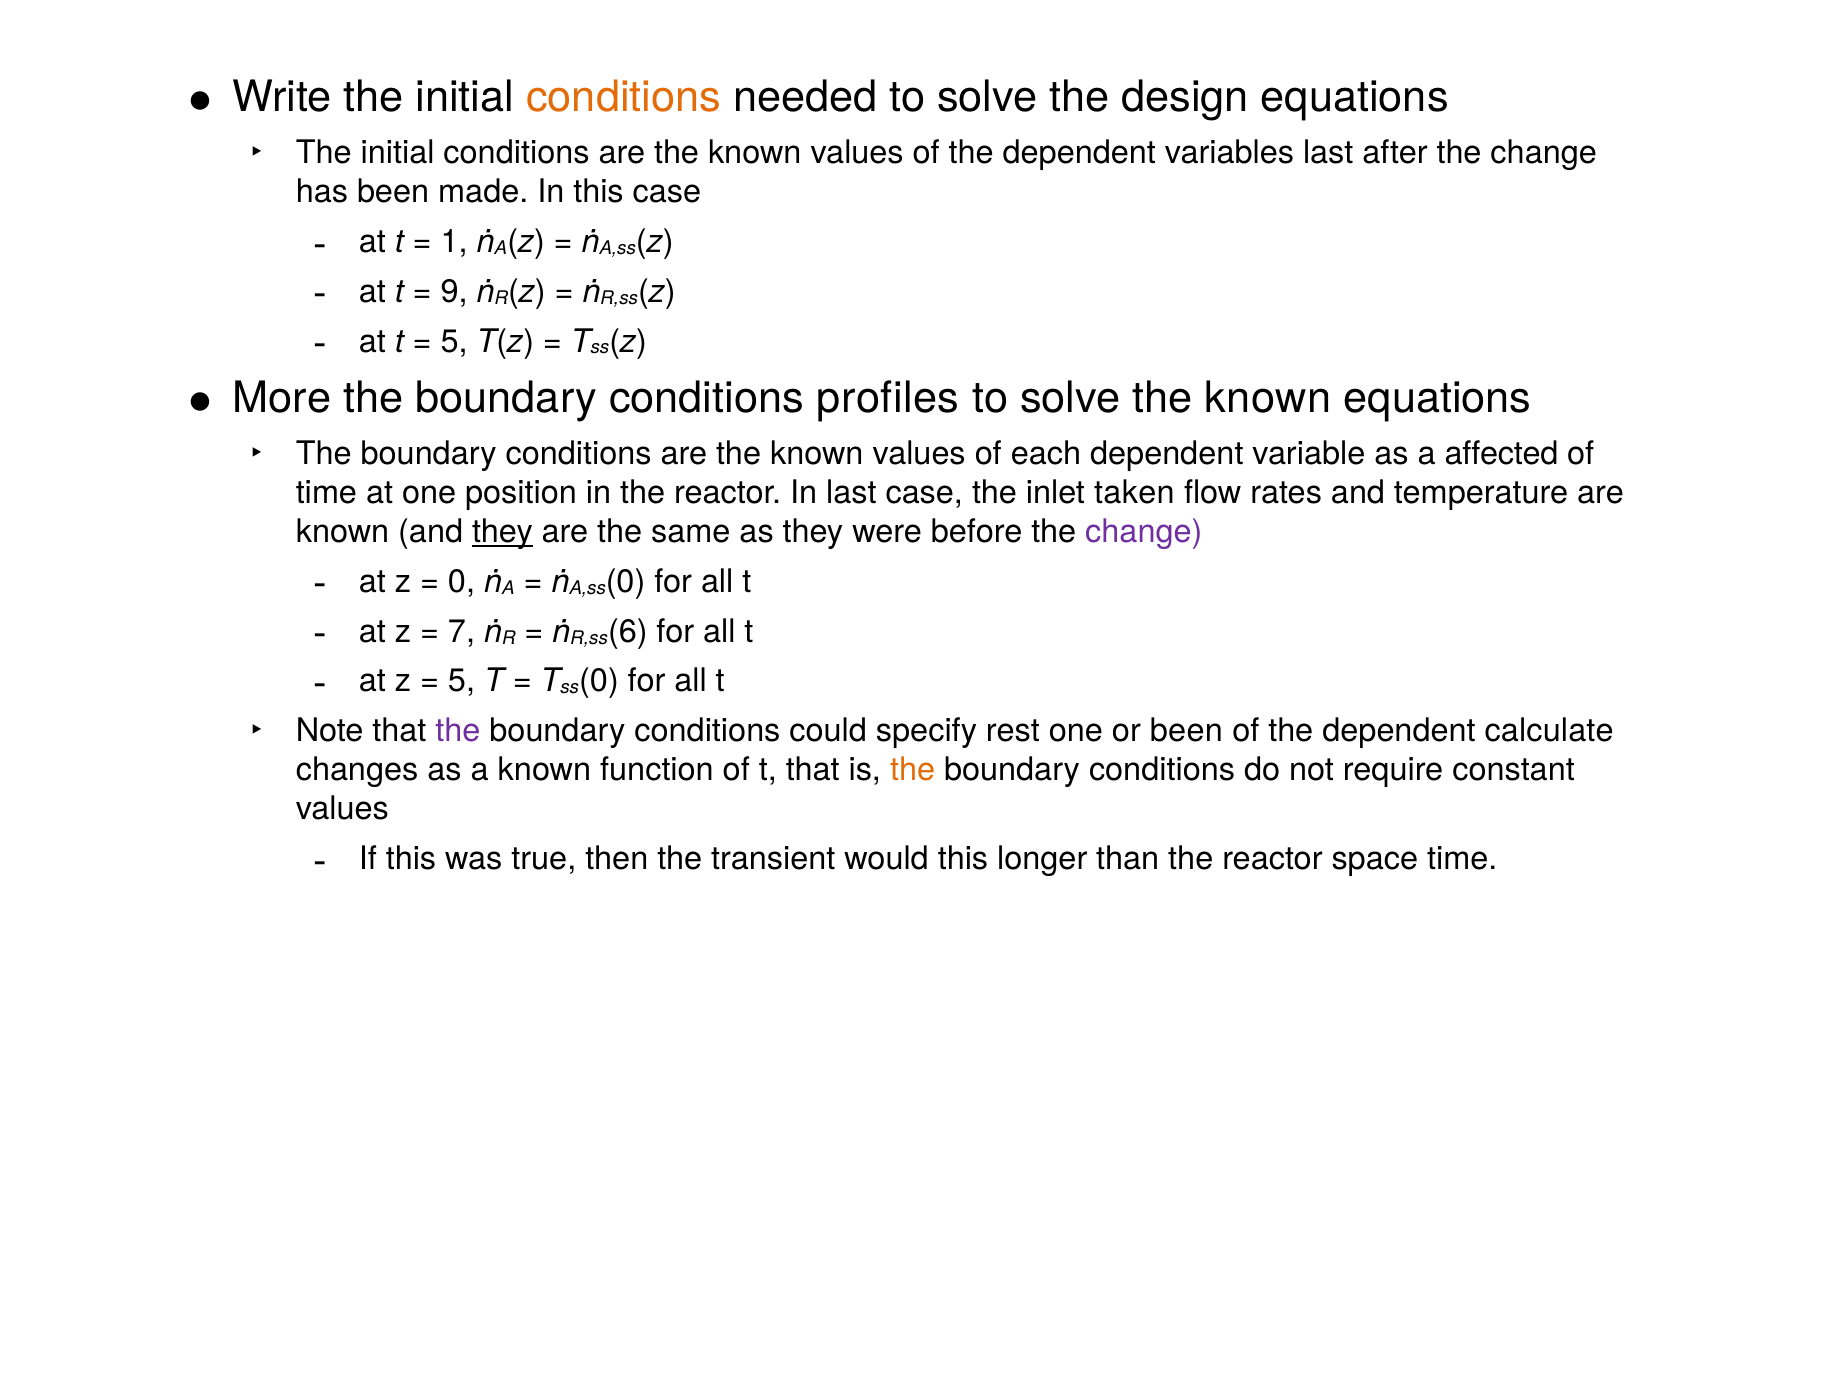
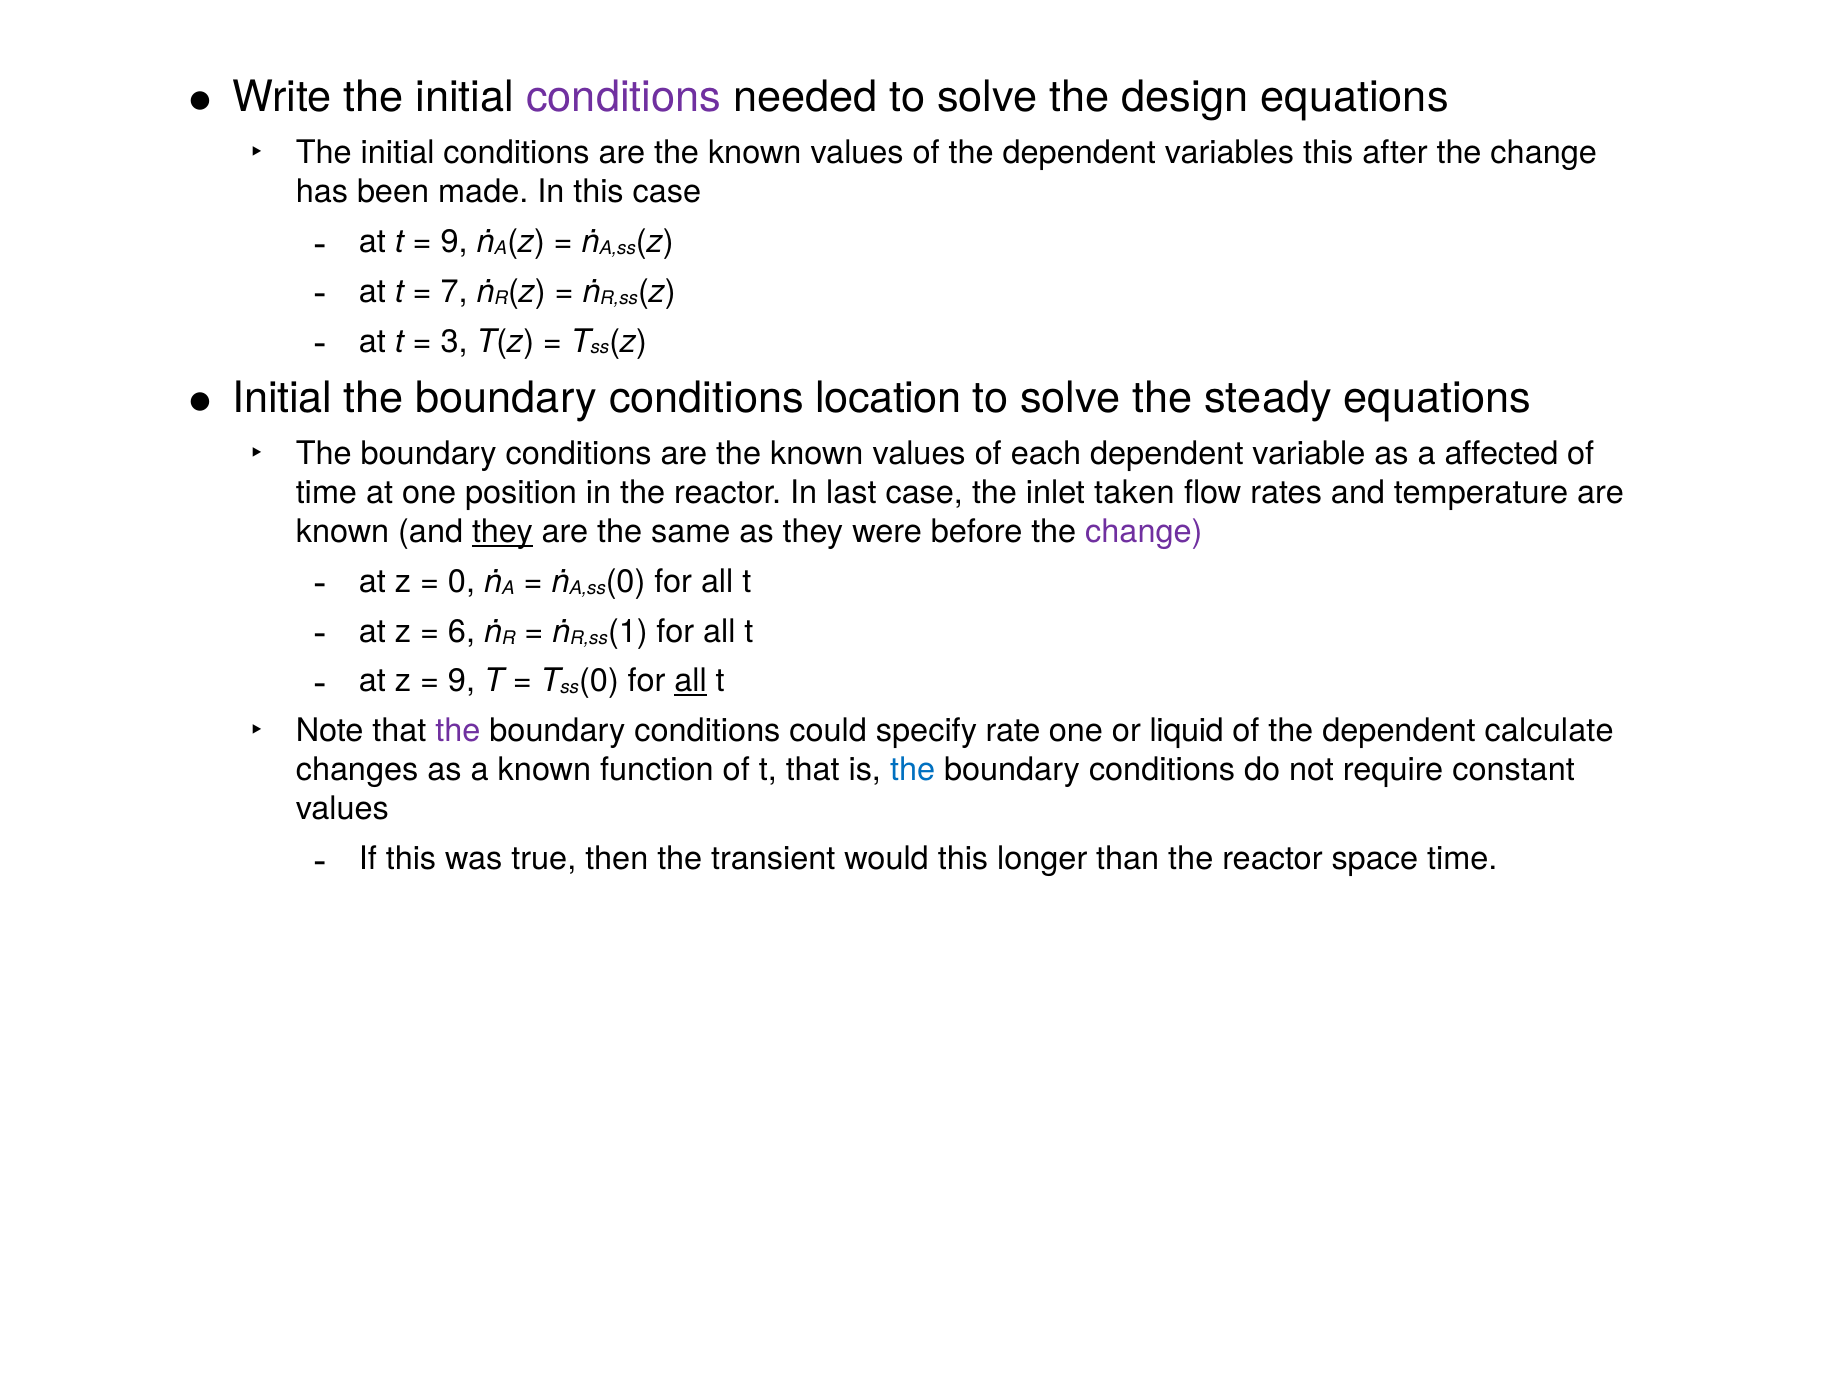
conditions colour: orange -> purple (624, 98)
variables last: last -> this (1328, 153)
1: 1 -> 9 (454, 242)
9: 9 -> 7 (454, 292)
5: 5 -> 3 (454, 341)
More: More -> Initial (282, 398)
profiles: profiles -> location (888, 398)
solve the known: known -> steady (1268, 398)
7: 7 -> 6 (462, 632)
6: 6 -> 1 (628, 632)
5: 5 -> 9 (462, 681)
all underline: none -> present (691, 681)
rest: rest -> rate (1013, 731)
or been: been -> liquid (1187, 731)
the colour: orange -> blue (913, 770)
